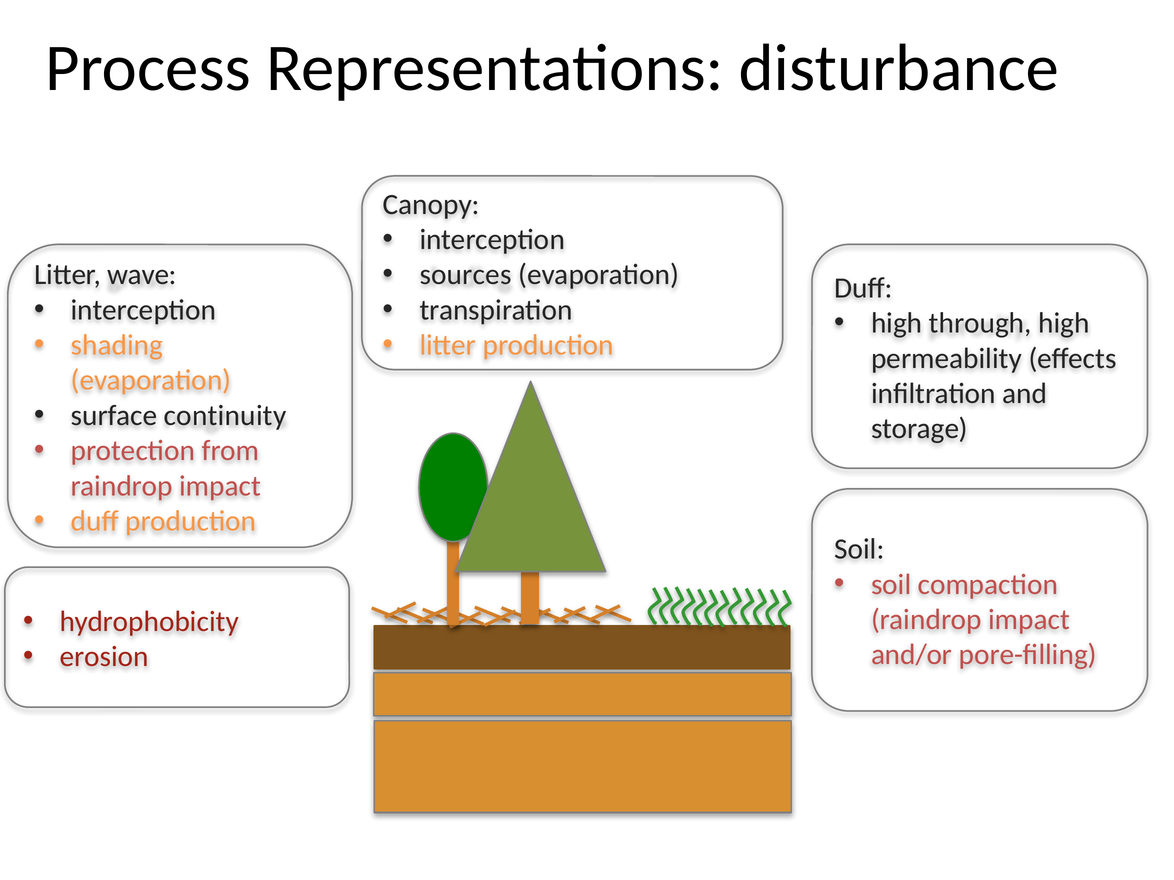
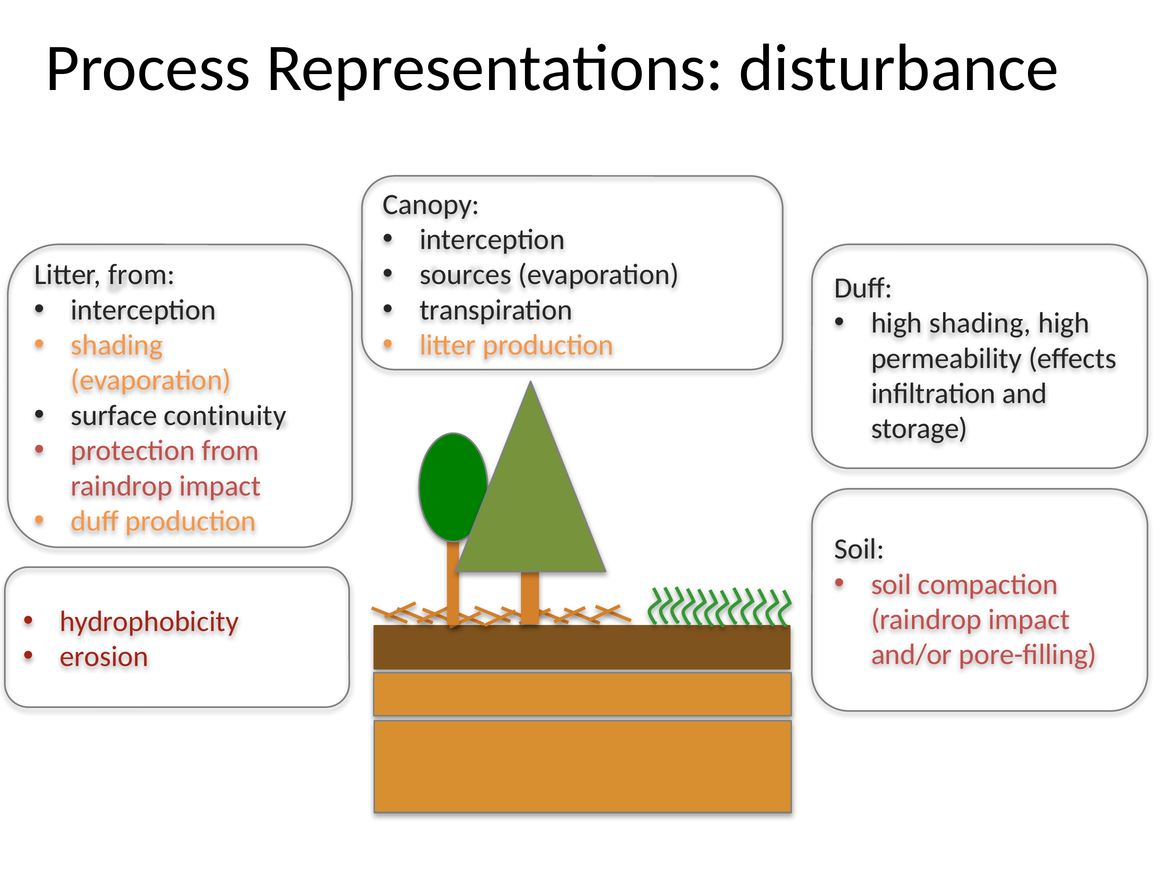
Litter wave: wave -> from (142, 275)
high through: through -> shading (980, 323)
